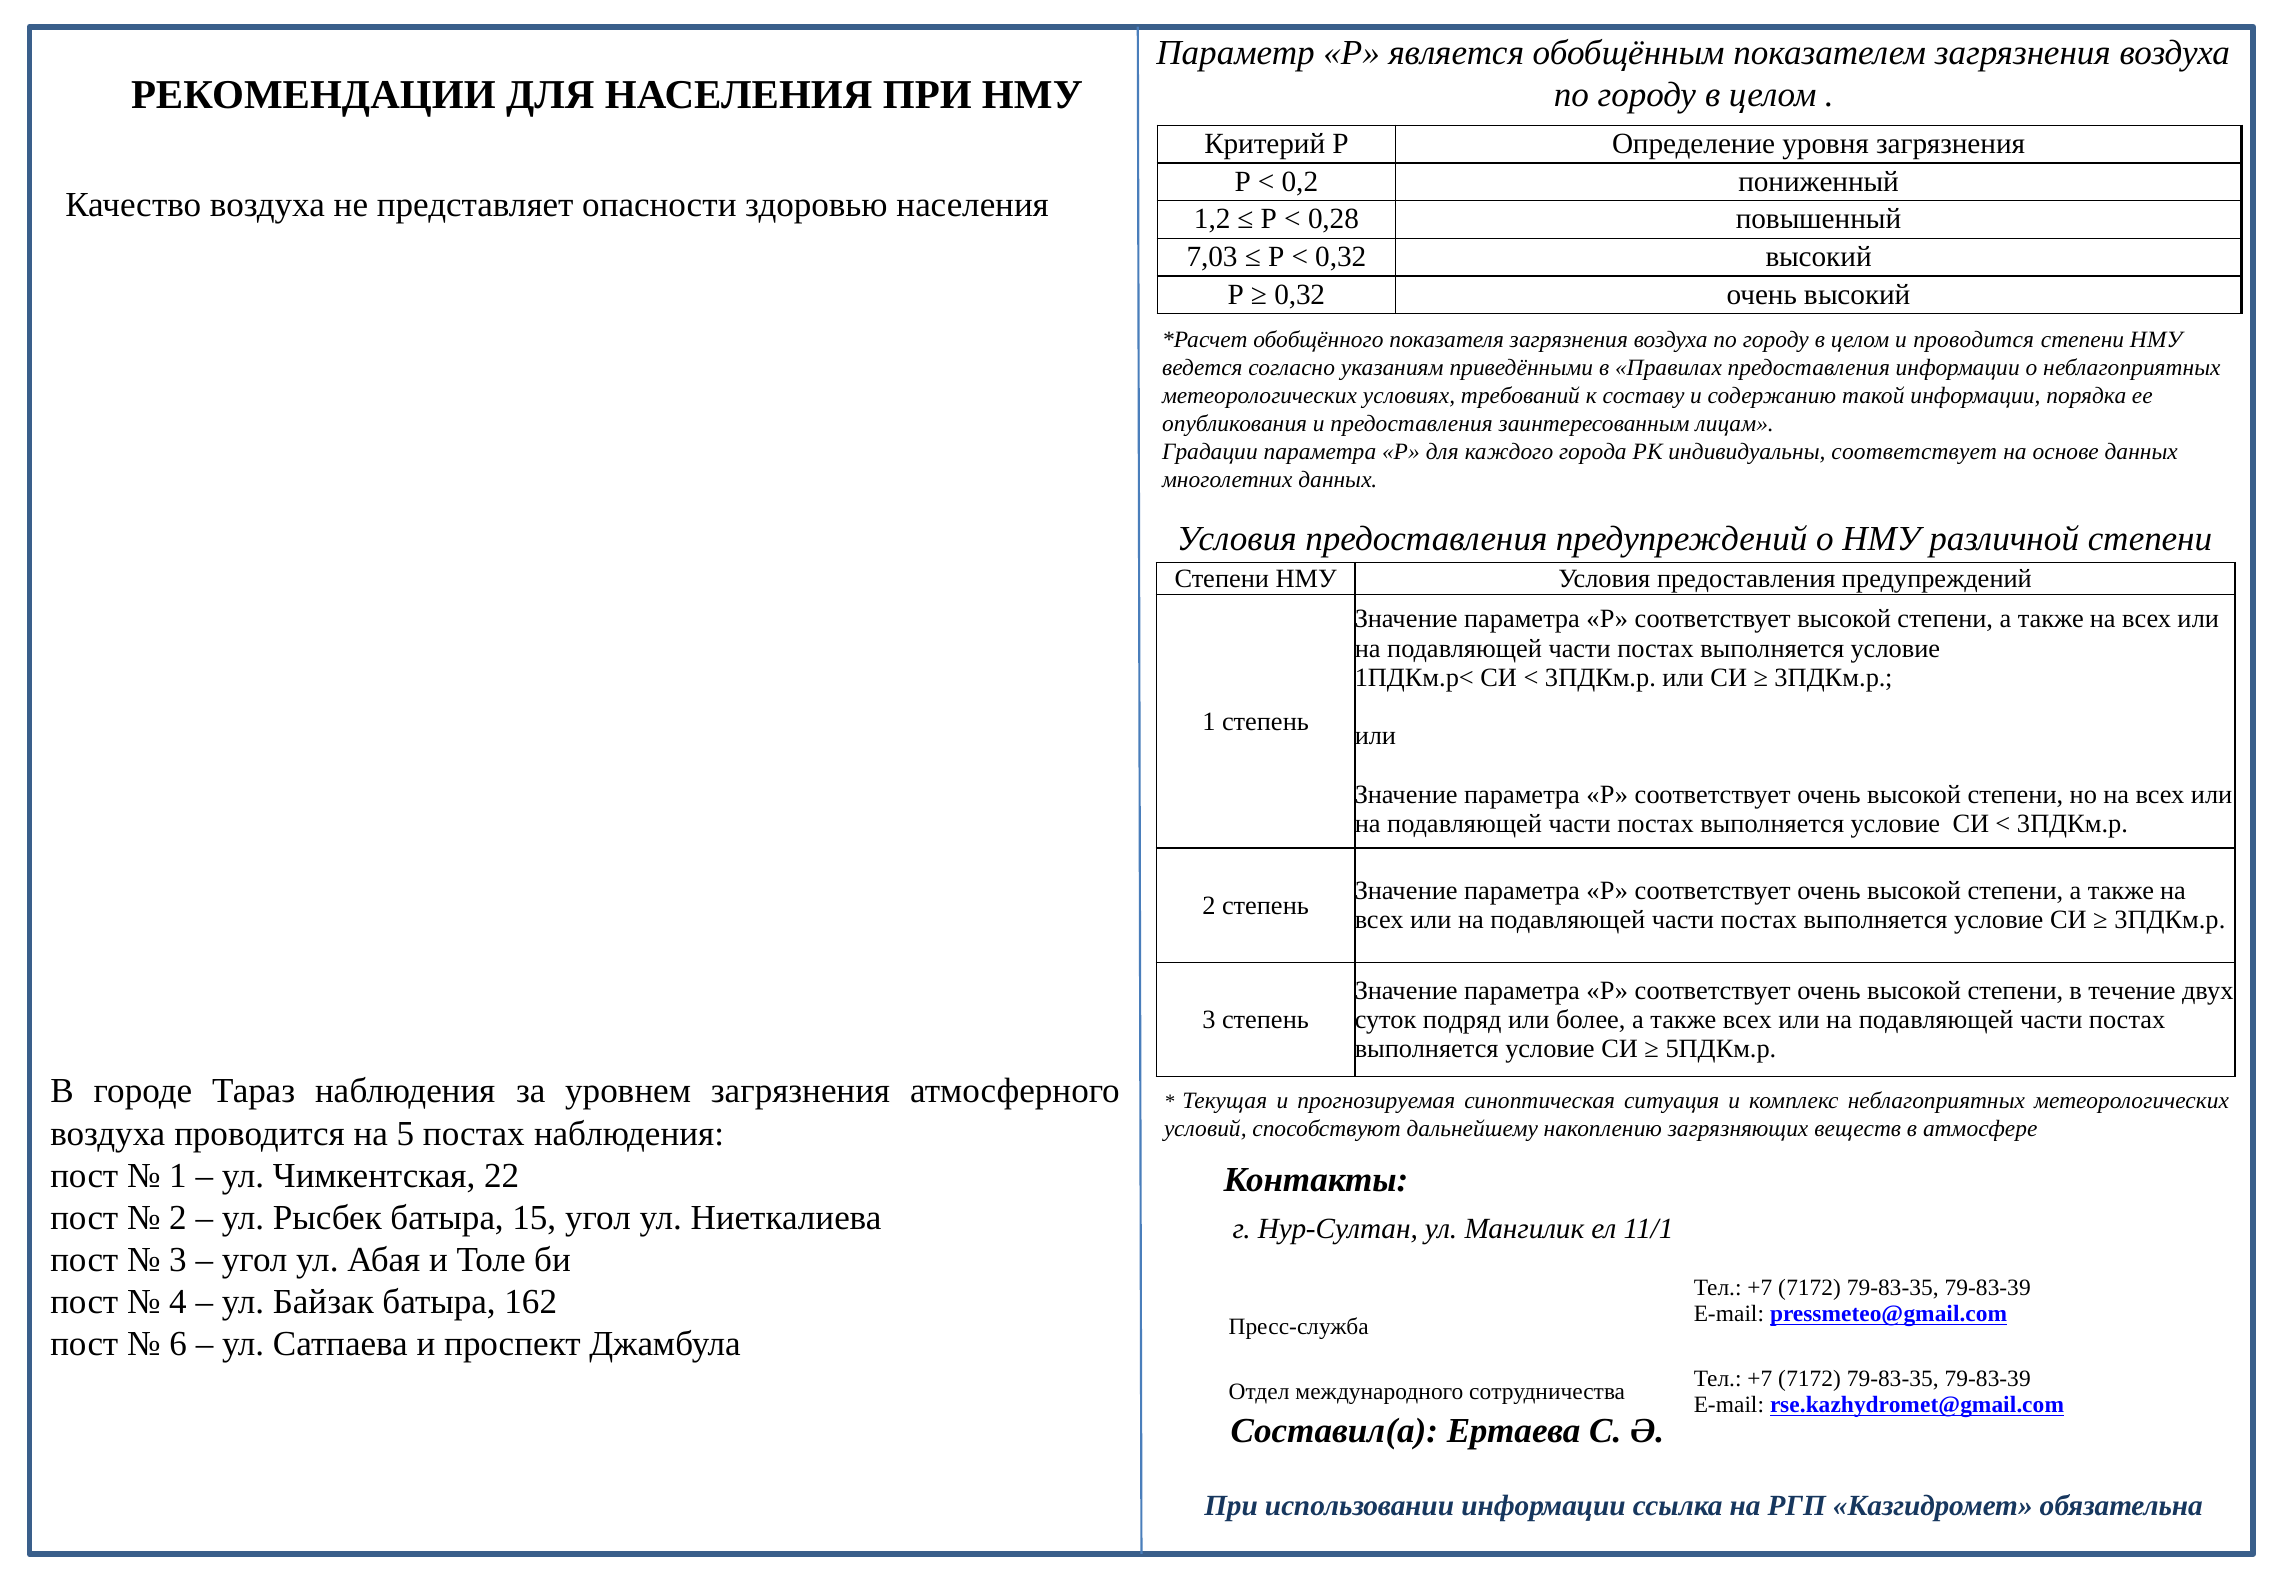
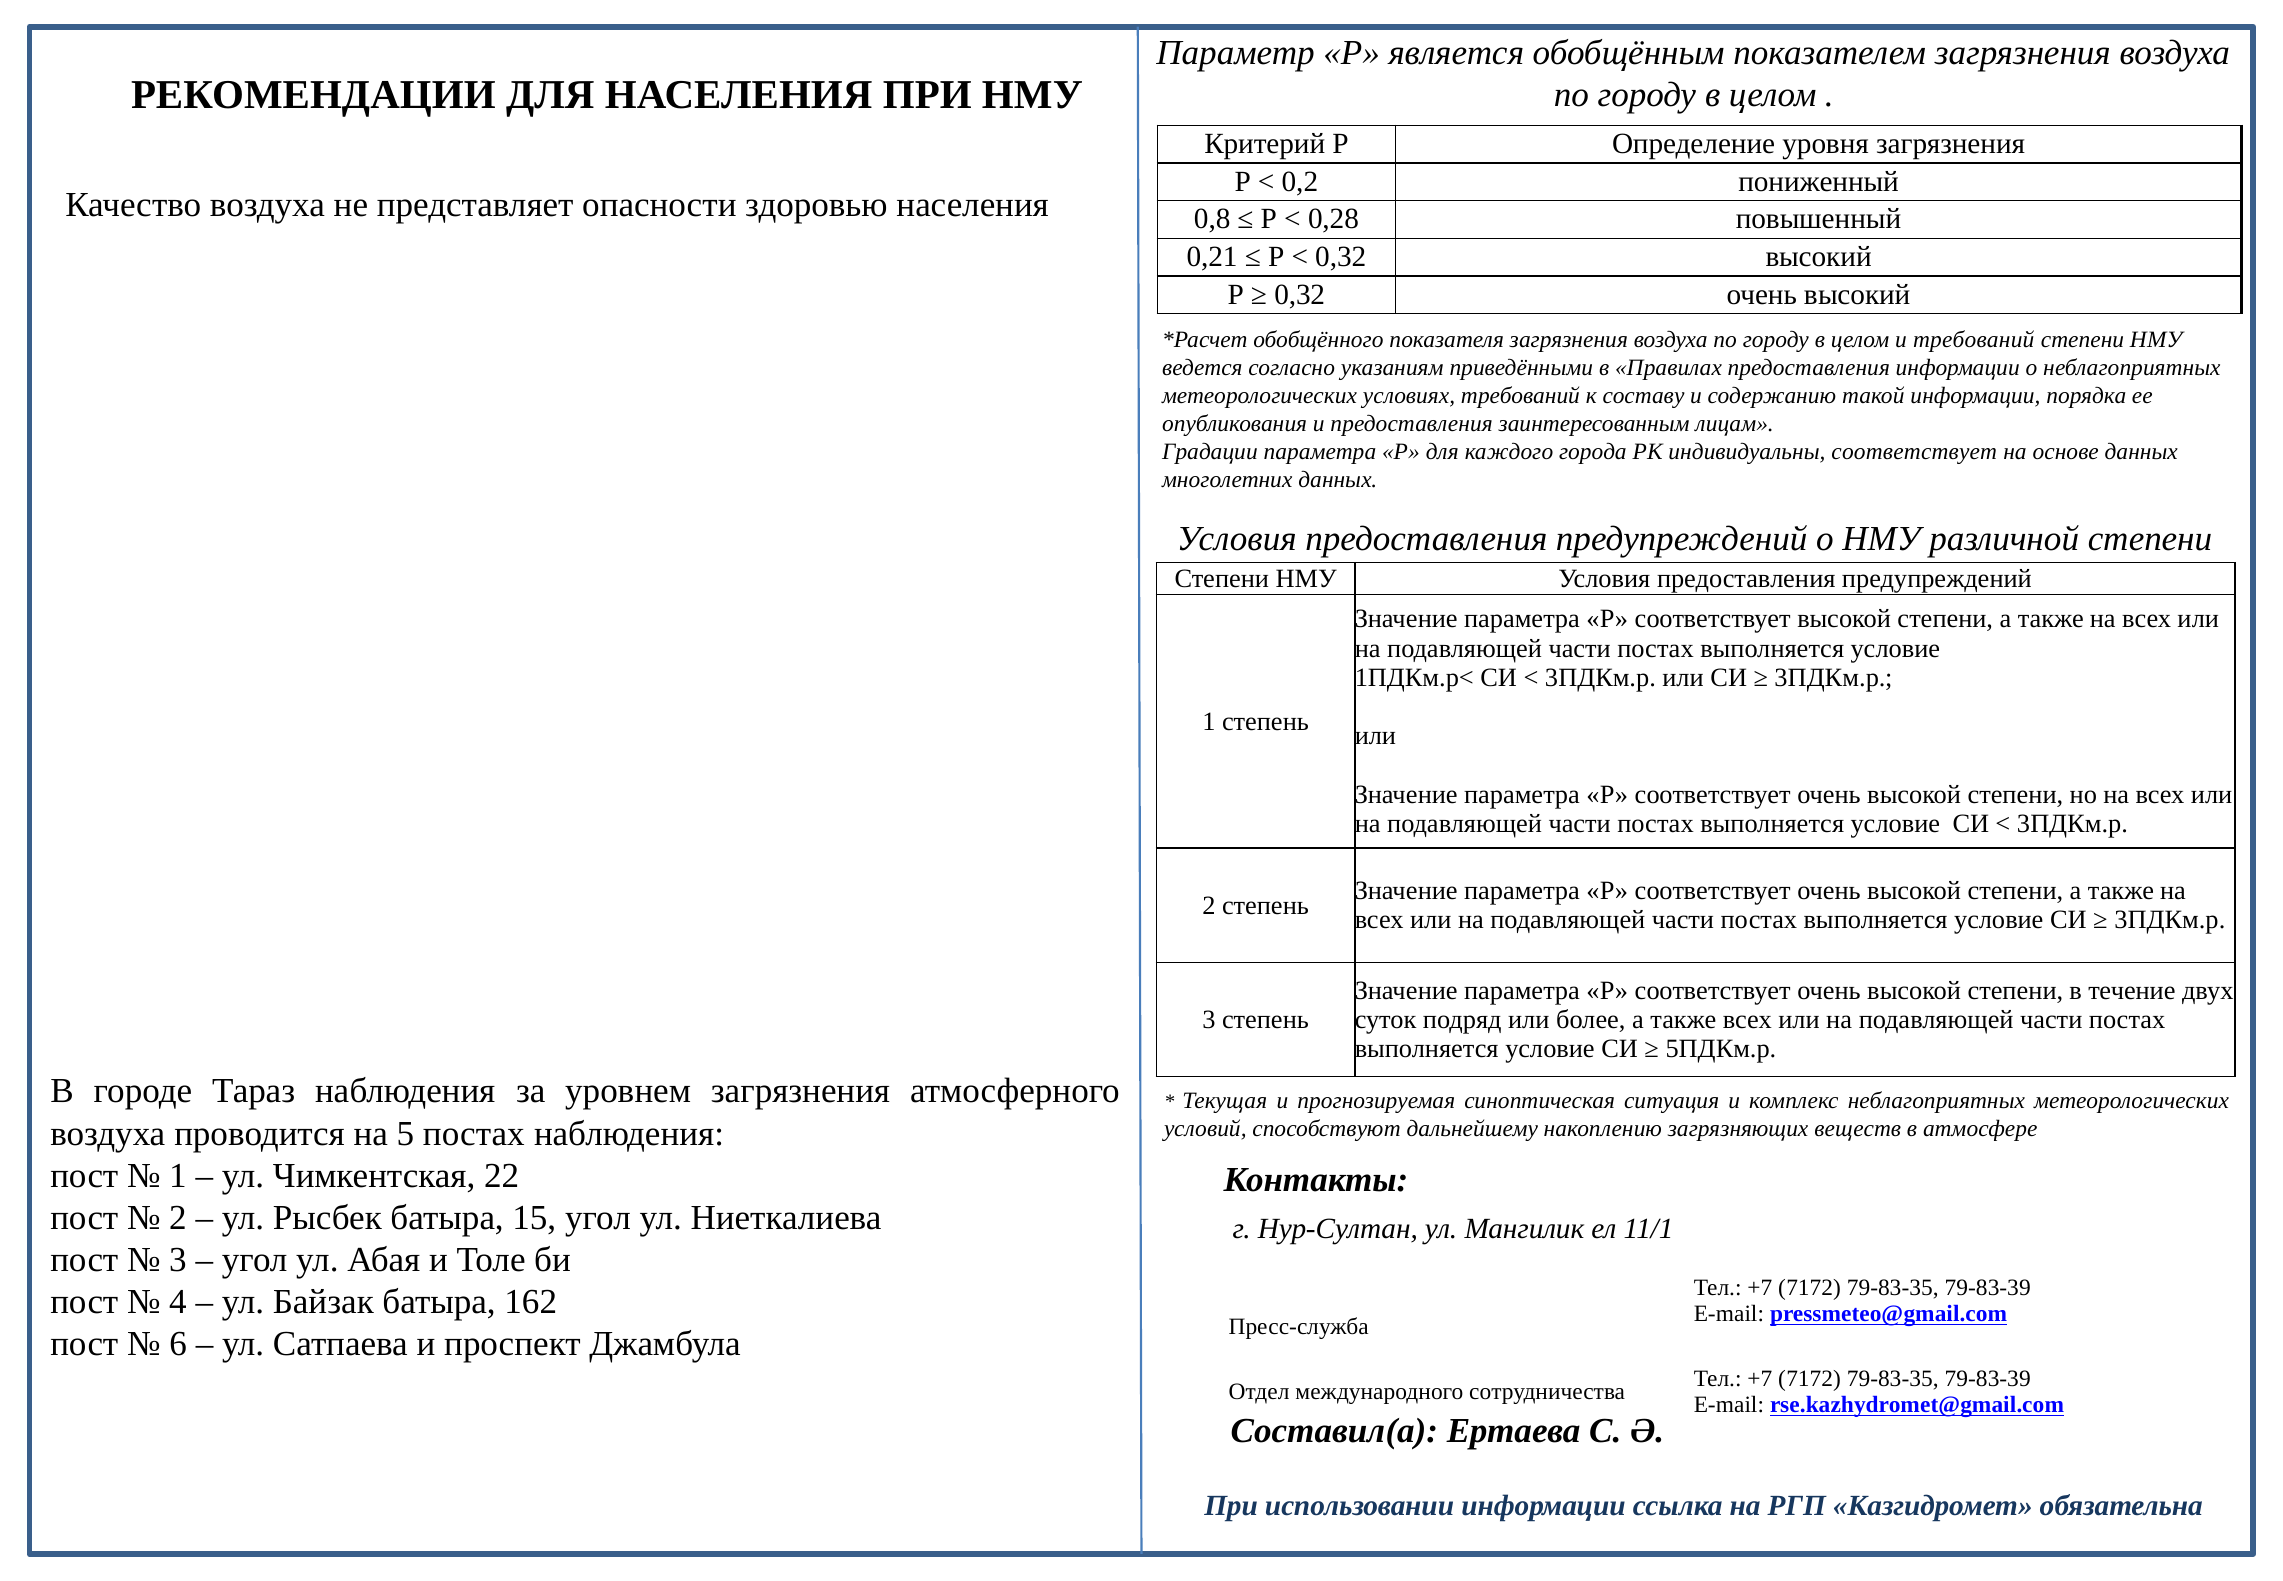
1,2: 1,2 -> 0,8 (1212, 219)
7,03: 7,03 -> 0,21 (1212, 257)
и проводится: проводится -> требований (1974, 339)
